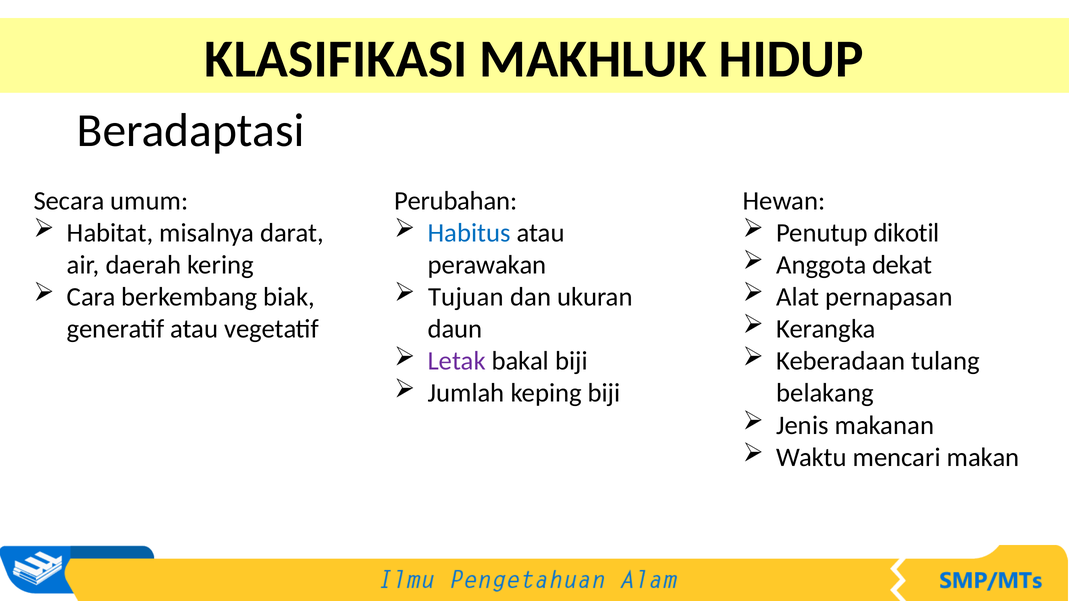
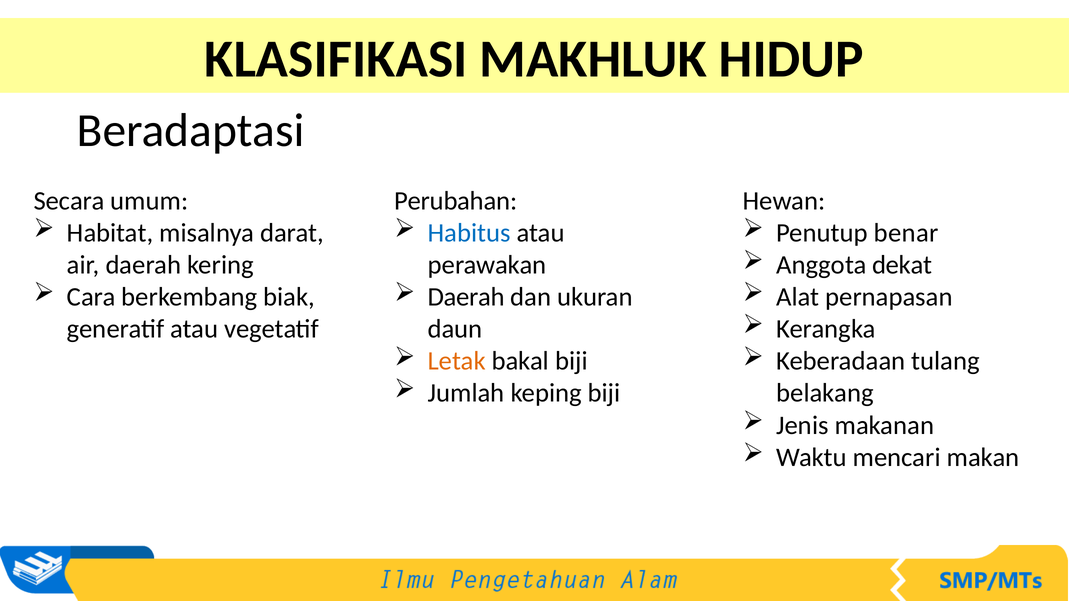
dikotil: dikotil -> benar (906, 233)
Tujuan: Tujuan -> Daerah (466, 297)
Letak colour: purple -> orange (457, 361)
